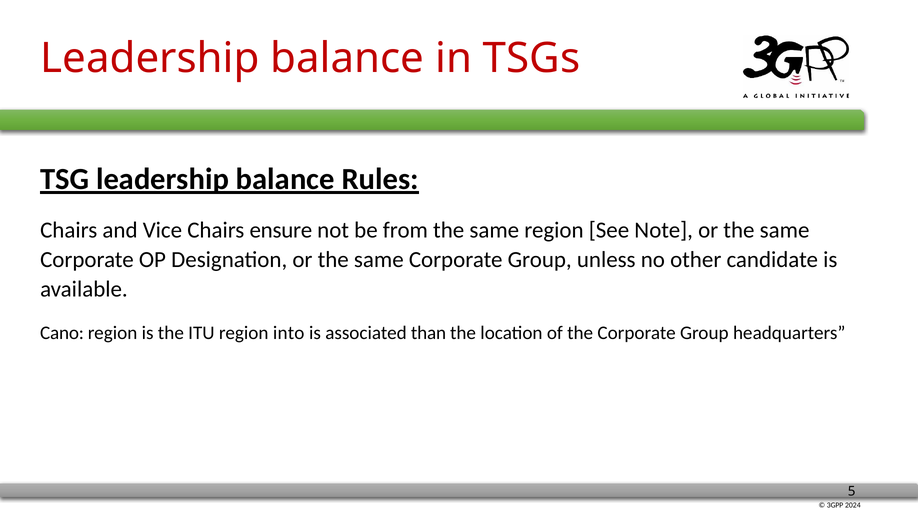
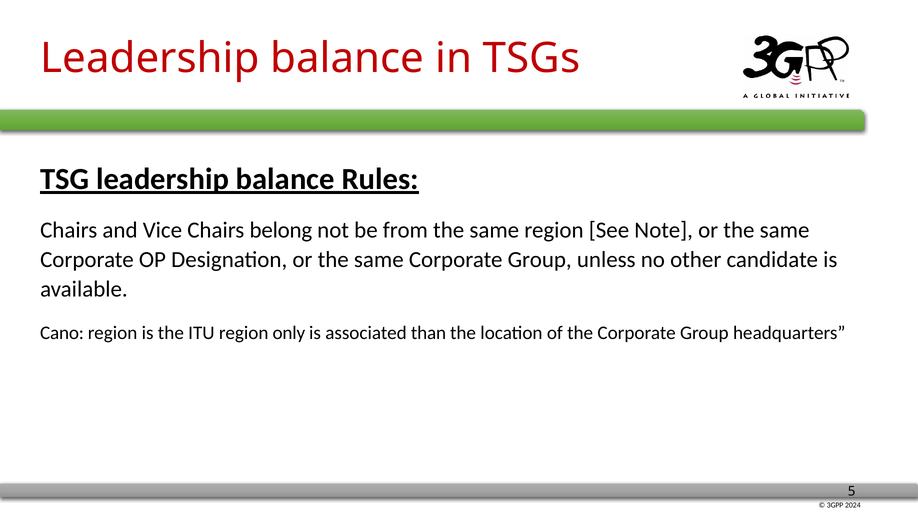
ensure: ensure -> belong (281, 230)
into: into -> only (289, 333)
